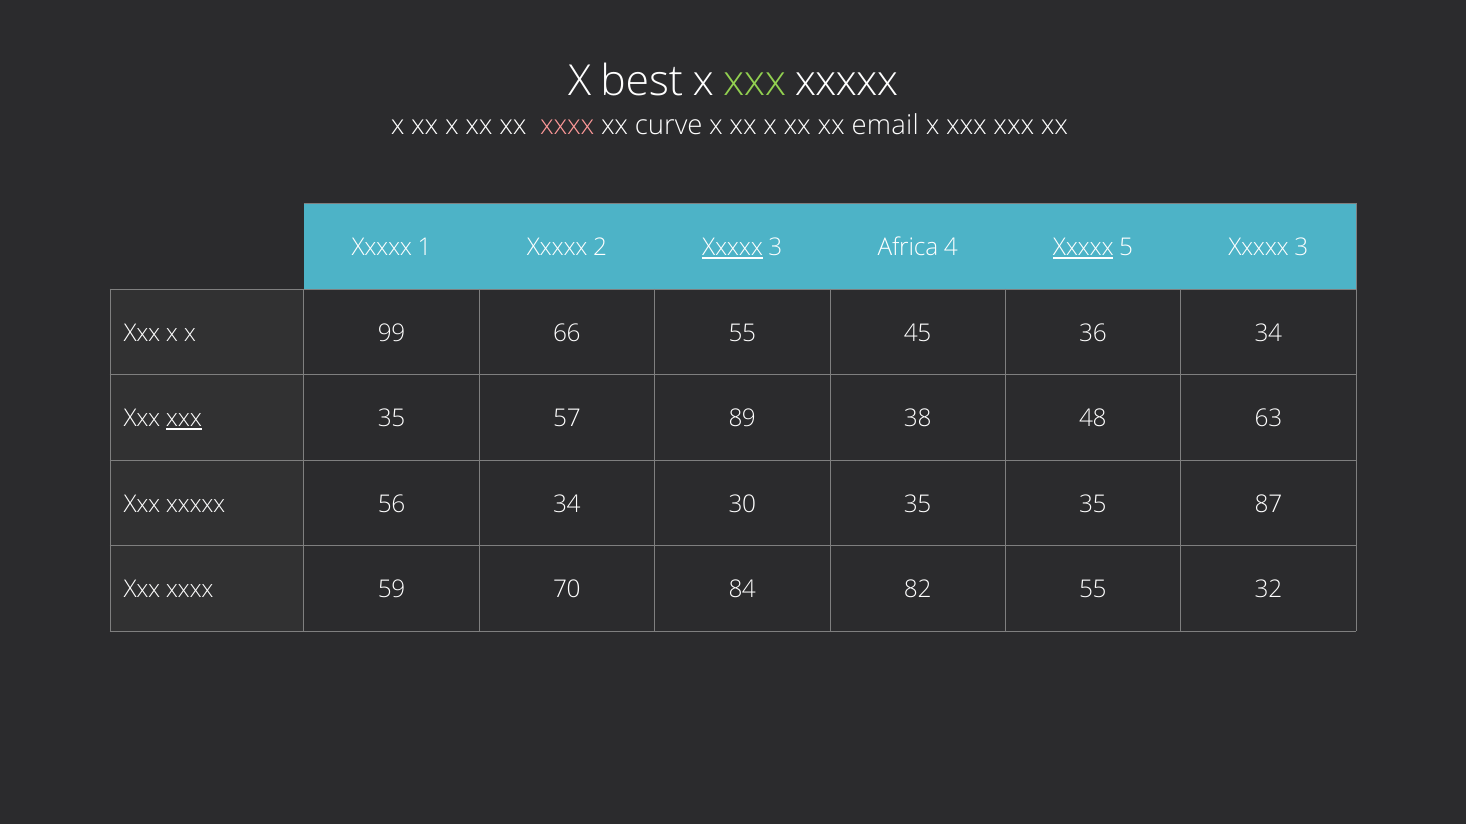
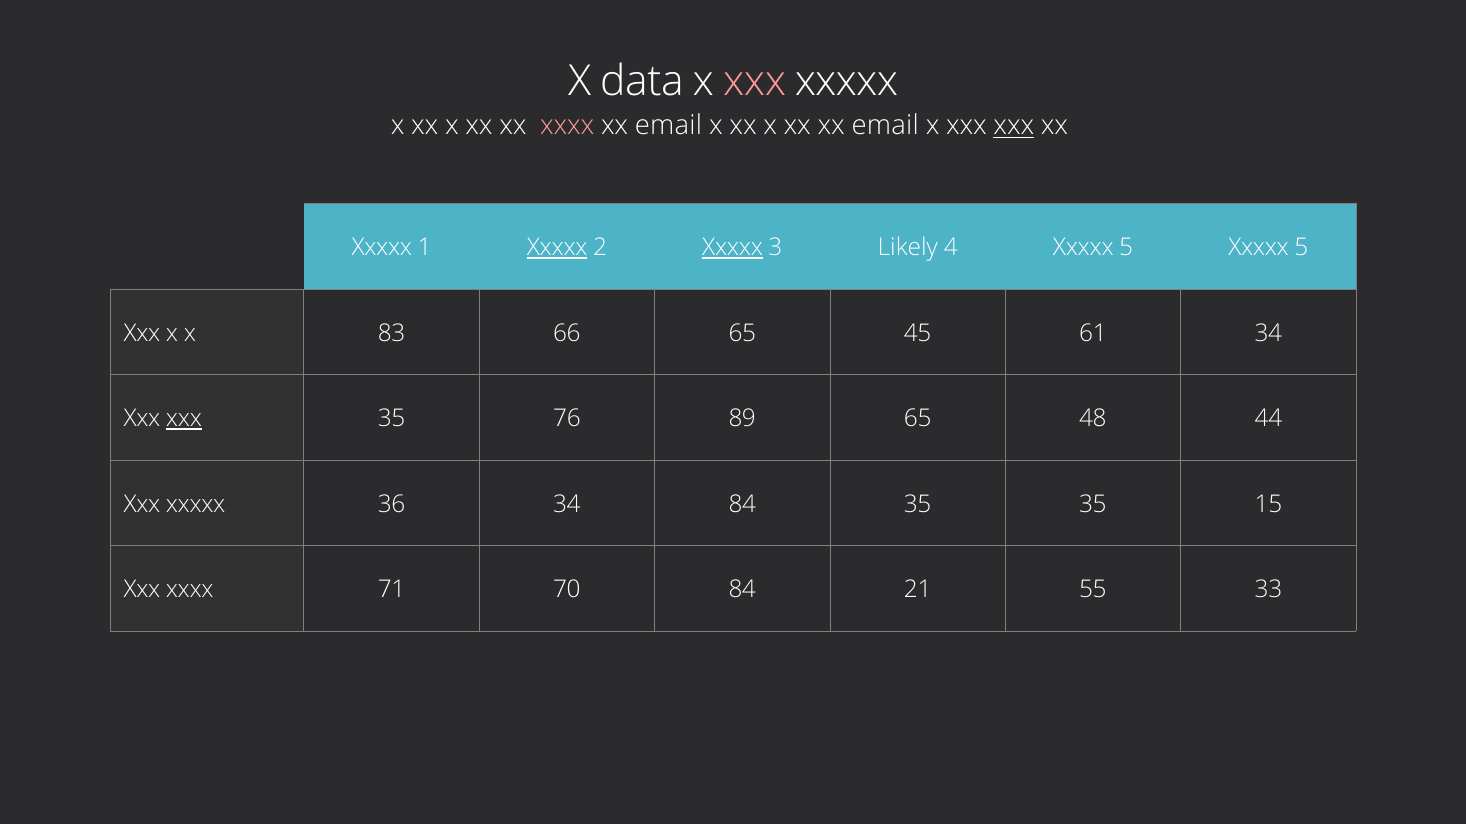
best: best -> data (642, 82)
xxx colour: light green -> pink (755, 82)
curve: curve -> email (668, 126)
xxx underline: none -> present (1014, 126)
Xxxxx underline: none -> present (557, 248)
Africa: Africa -> Likely (908, 248)
Xxxxx underline: present -> none (1083, 248)
5 Xxxxx 3: 3 -> 5 (1301, 248)
99: 99 -> 83 (392, 333)
66 55: 55 -> 65 (742, 333)
36: 36 -> 61 (1093, 333)
57: 57 -> 76 (567, 419)
89 38: 38 -> 65 (918, 419)
63: 63 -> 44 (1268, 419)
56: 56 -> 36 (392, 505)
34 30: 30 -> 84 (742, 505)
87: 87 -> 15 (1268, 505)
59: 59 -> 71 (392, 590)
82: 82 -> 21 (918, 590)
32: 32 -> 33 (1268, 590)
